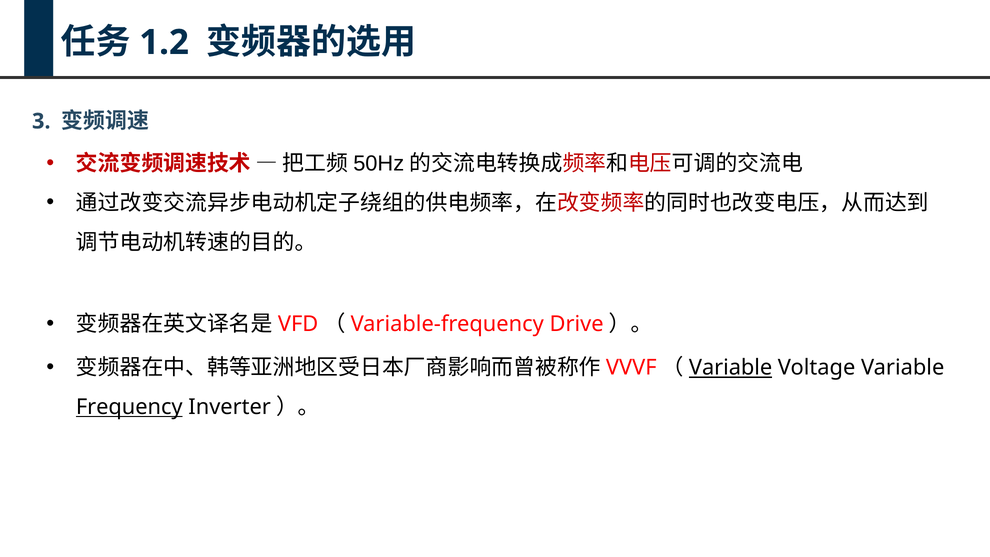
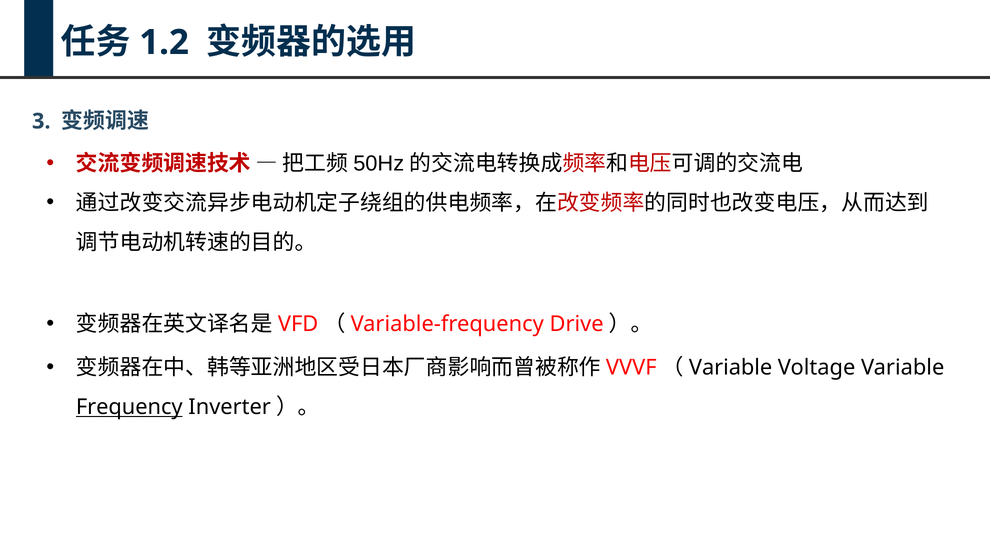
Variable underline: present -> none (731, 368)
